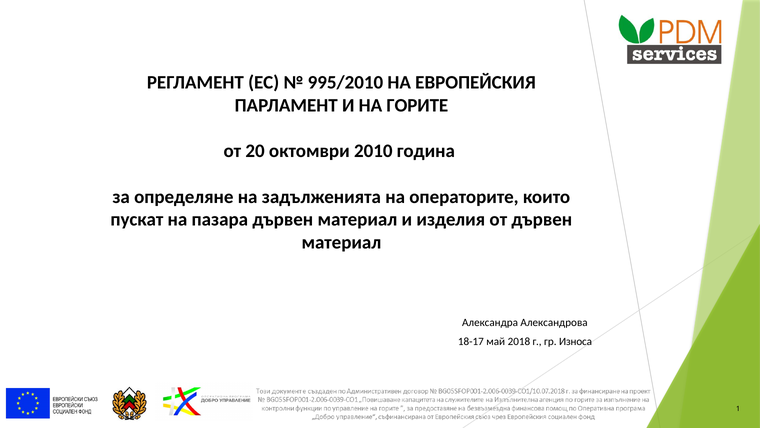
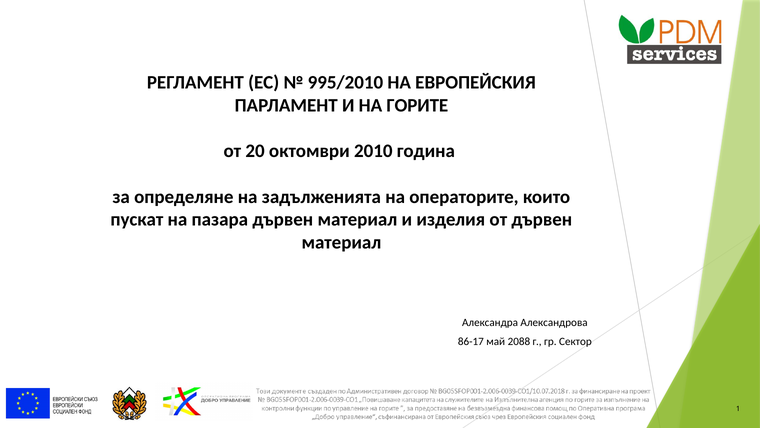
18-17: 18-17 -> 86-17 (471, 341)
2018: 2018 -> 2088 (519, 341)
Износа: Износа -> Сектор (575, 341)
